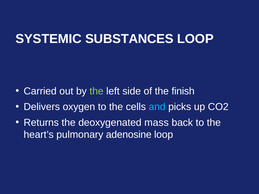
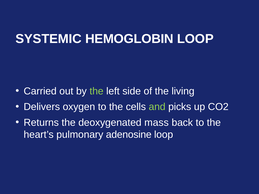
SUBSTANCES: SUBSTANCES -> HEMOGLOBIN (129, 39)
finish: finish -> living (183, 91)
and colour: light blue -> light green (157, 107)
